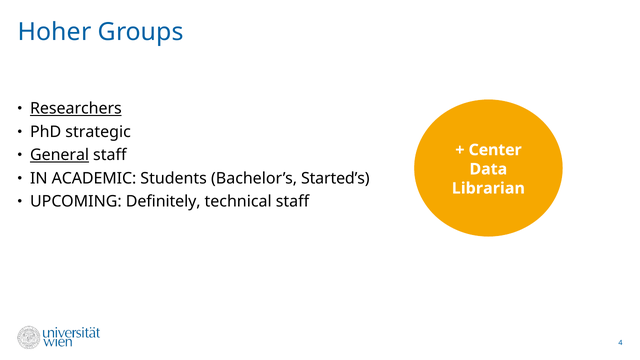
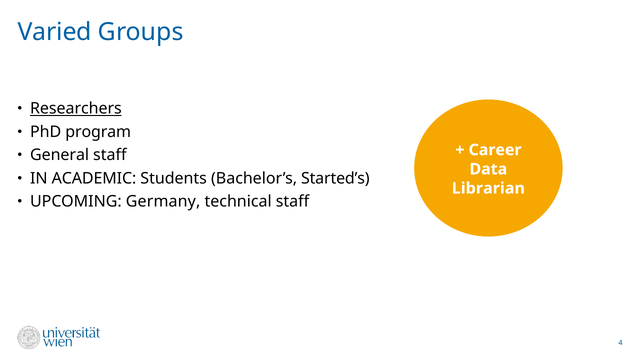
Hoher: Hoher -> Varied (55, 32)
strategic: strategic -> program (98, 132)
Center: Center -> Career (495, 150)
General underline: present -> none (60, 155)
Definitely: Definitely -> Germany (163, 202)
